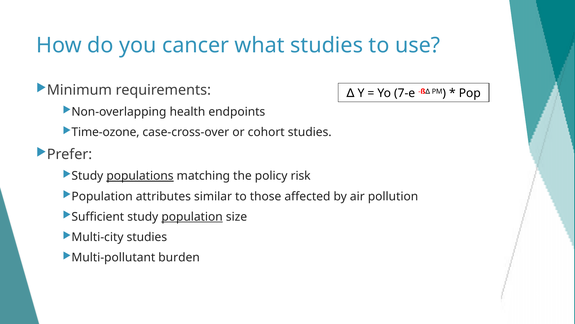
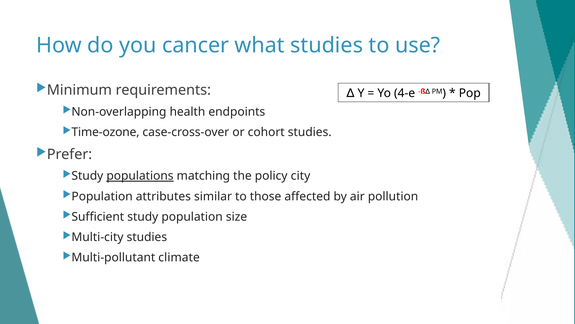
7-e: 7-e -> 4-e (405, 93)
risk: risk -> city (301, 176)
population underline: present -> none (192, 216)
burden: burden -> climate (179, 257)
